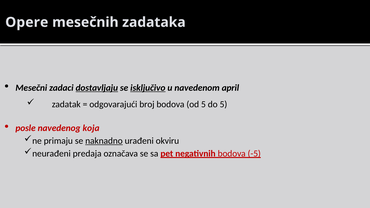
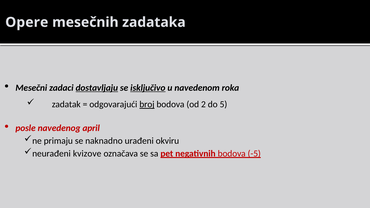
april: april -> roka (230, 88)
broj underline: none -> present (147, 104)
od 5: 5 -> 2 (203, 104)
koja: koja -> april (91, 128)
naknadno underline: present -> none (104, 141)
predaja: predaja -> kvizove (87, 154)
